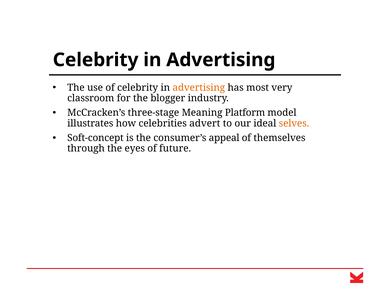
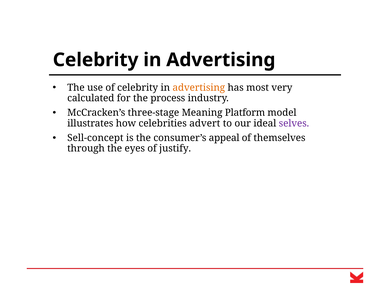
classroom: classroom -> calculated (91, 98)
blogger: blogger -> process (168, 98)
selves colour: orange -> purple (294, 123)
Soft-concept: Soft-concept -> Sell-concept (95, 138)
future: future -> justify (175, 148)
